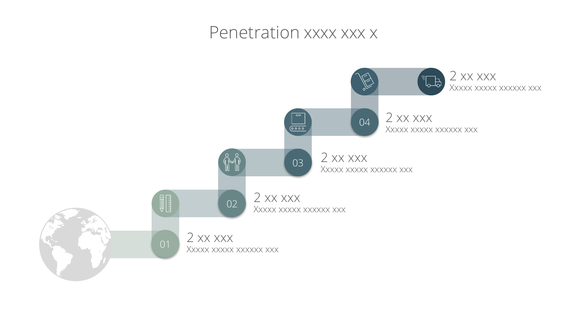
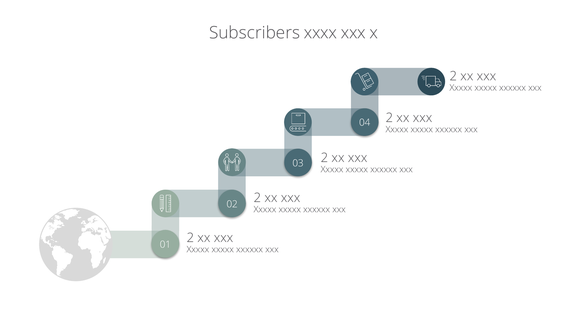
Penetration: Penetration -> Subscribers (255, 33)
